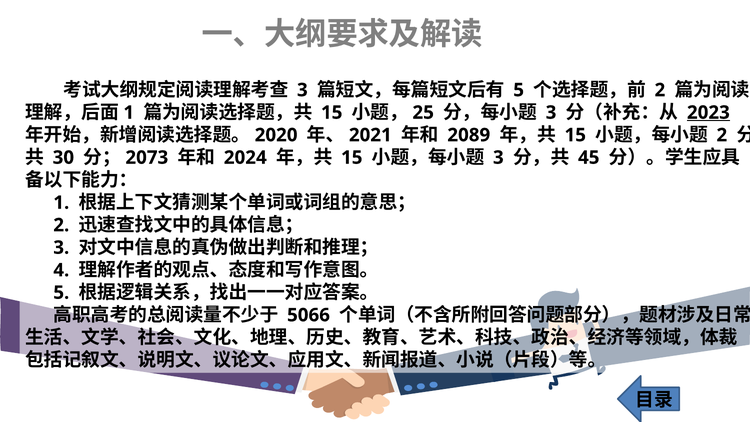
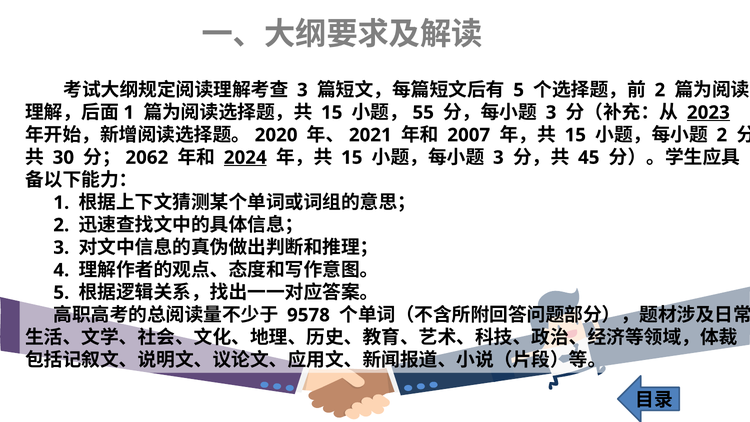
25: 25 -> 55 (423, 113)
2089: 2089 -> 2007 (469, 135)
2073: 2073 -> 2062 (147, 158)
2024 underline: none -> present (245, 158)
5066: 5066 -> 9578 (308, 315)
